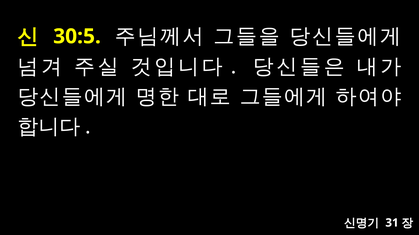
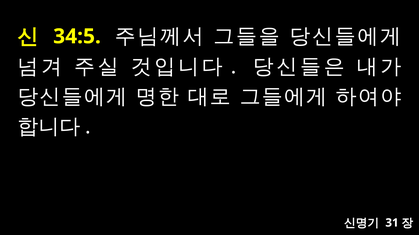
30:5: 30:5 -> 34:5 (77, 37)
